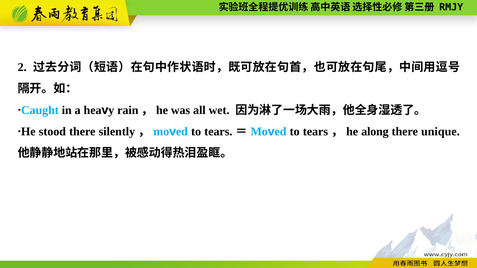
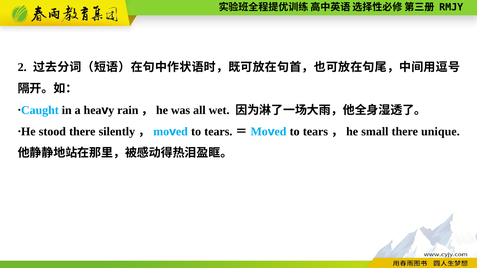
along: along -> small (375, 132)
